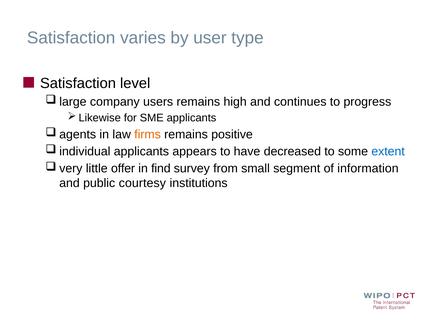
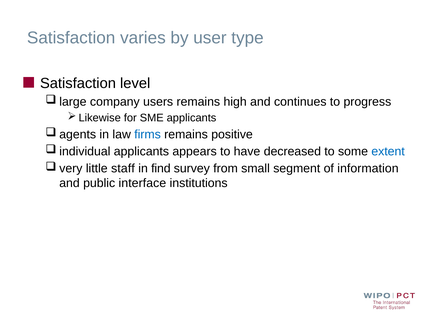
firms colour: orange -> blue (148, 135)
offer: offer -> staff (123, 169)
courtesy: courtesy -> interface (142, 184)
